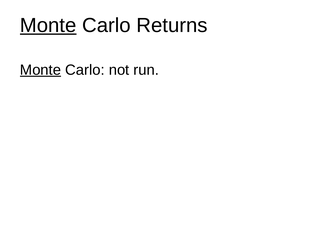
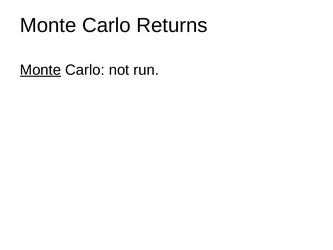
Monte underline: present -> none (48, 25)
